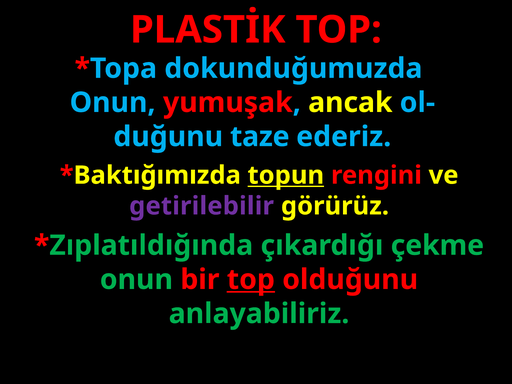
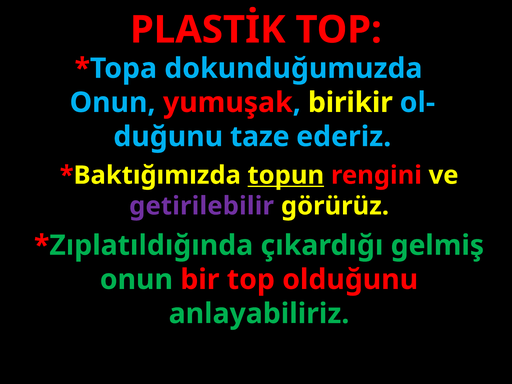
ancak: ancak -> birikir (350, 103)
çekme: çekme -> gelmiş (437, 245)
top underline: present -> none (251, 280)
